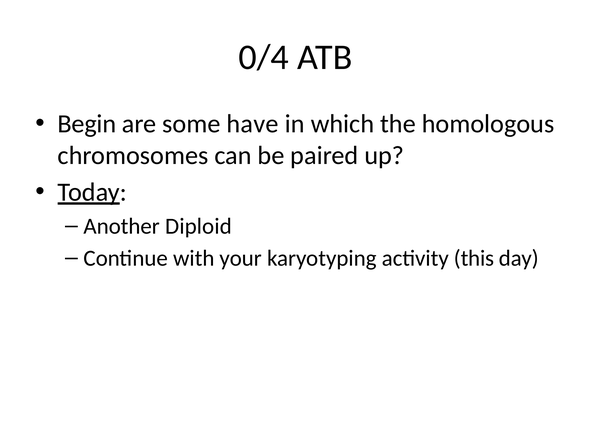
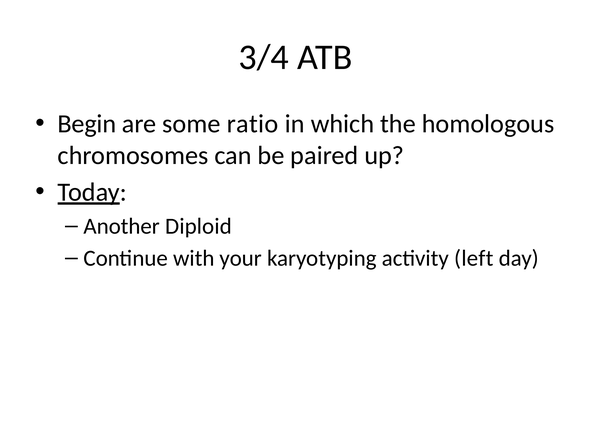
0/4: 0/4 -> 3/4 (264, 57)
have: have -> ratio (253, 124)
this: this -> left (474, 258)
